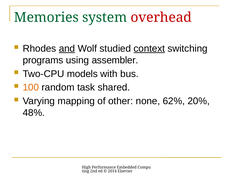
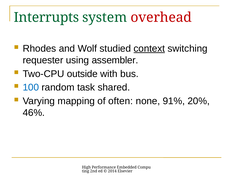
Memories: Memories -> Interrupts (46, 17)
and underline: present -> none (67, 48)
programs: programs -> requester (43, 60)
models: models -> outside (82, 74)
100 colour: orange -> blue (31, 87)
other: other -> often (121, 101)
62%: 62% -> 91% (174, 101)
48%: 48% -> 46% (34, 113)
